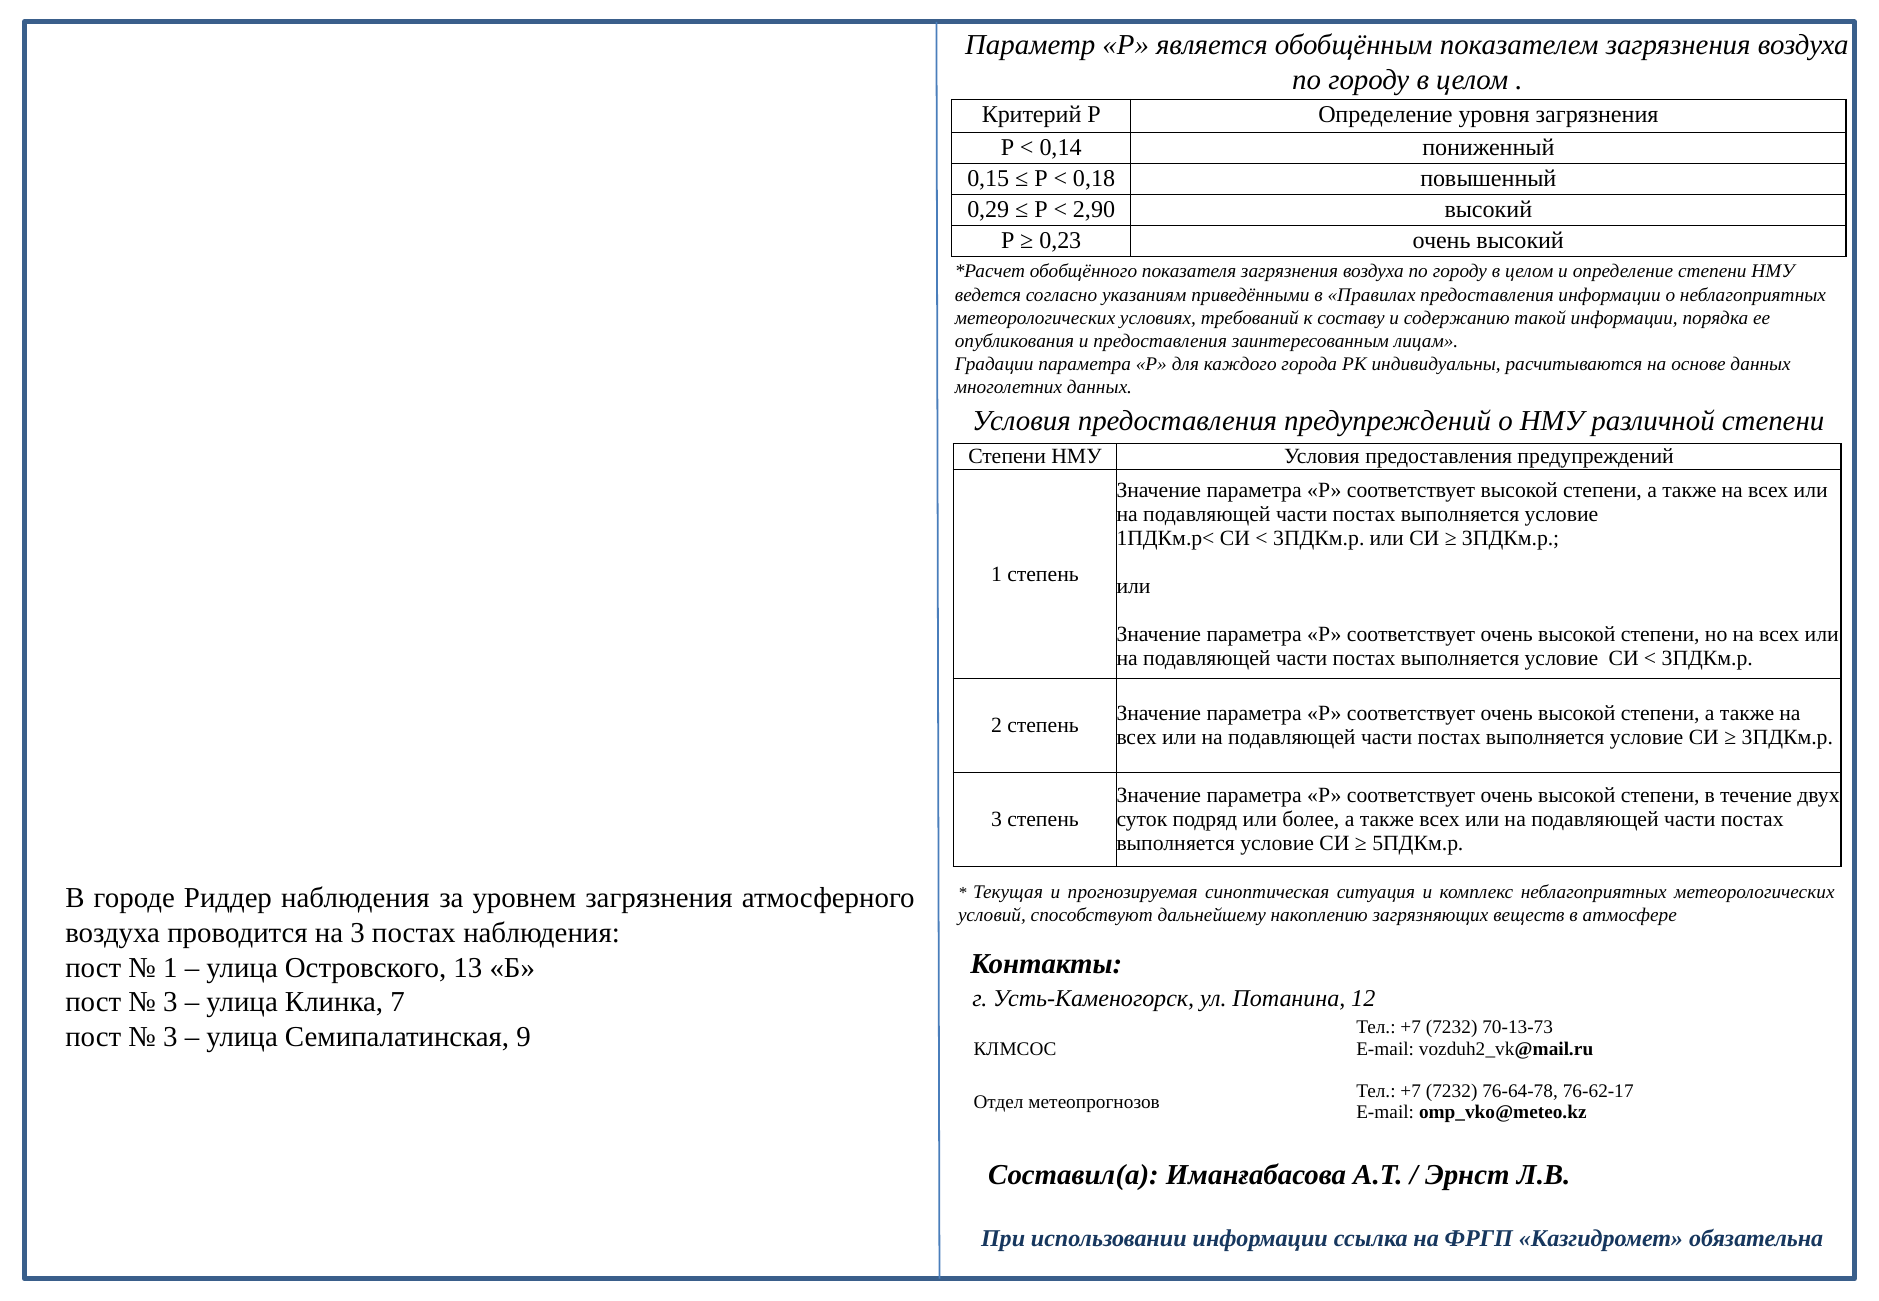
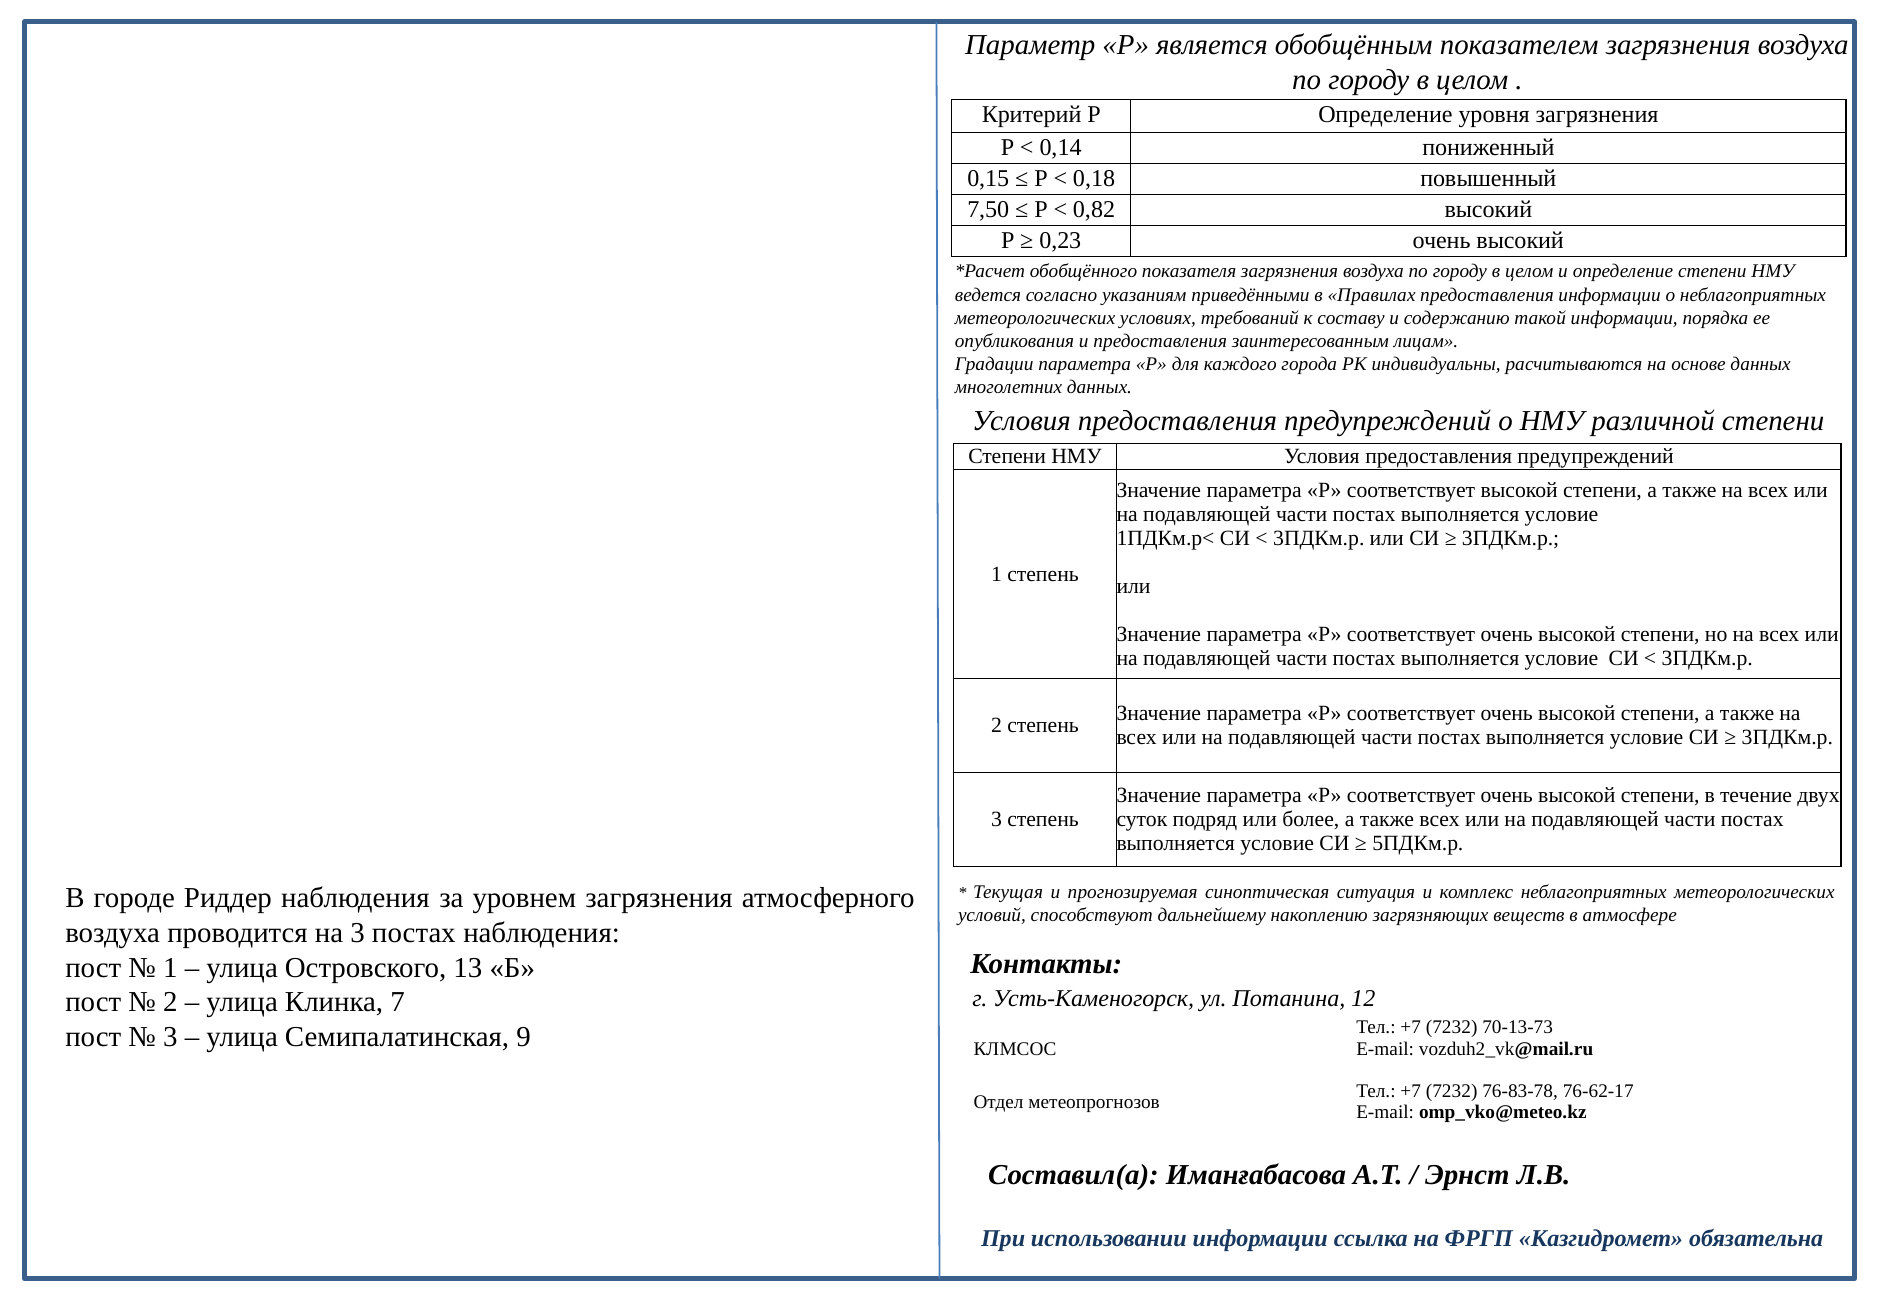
0,29: 0,29 -> 7,50 (988, 210)
2,90: 2,90 -> 0,82 (1094, 210)
3: 3 -> 2 (170, 1002)
76-64-78: 76-64-78 -> 76-83-78 (1520, 1091)
